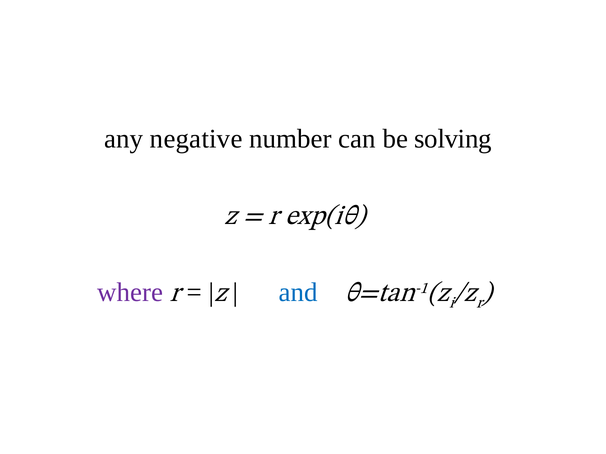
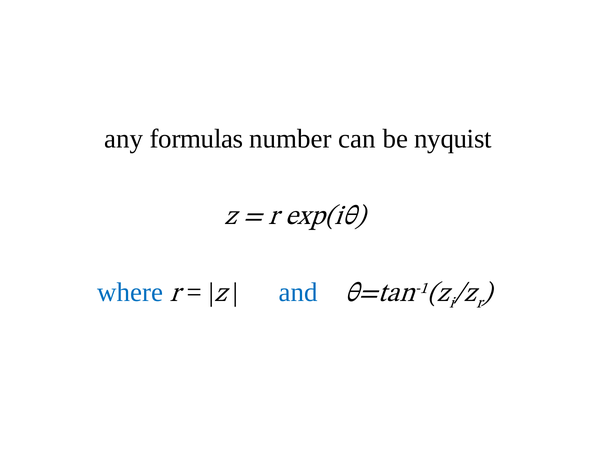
negative: negative -> formulas (197, 139)
solving: solving -> nyquist (453, 139)
where colour: purple -> blue (130, 293)
